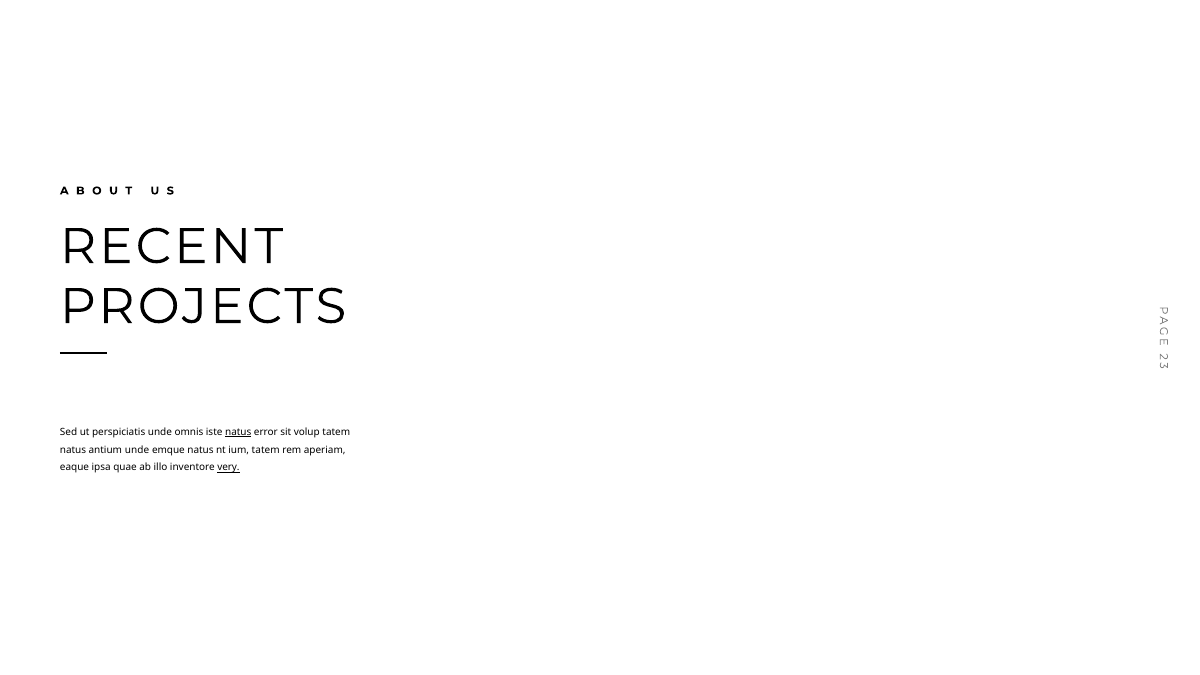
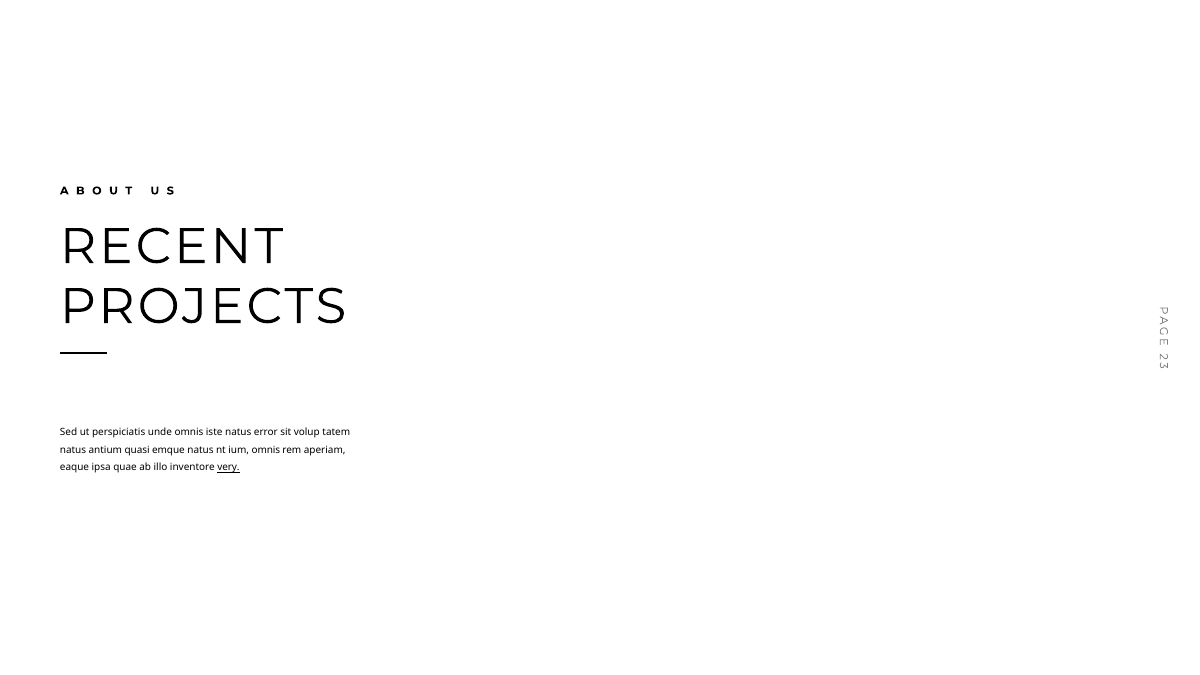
natus underline: present -> none (238, 432)
antium unde: unde -> quasi (137, 450)
ium tatem: tatem -> omnis (266, 450)
